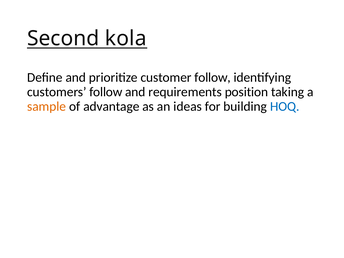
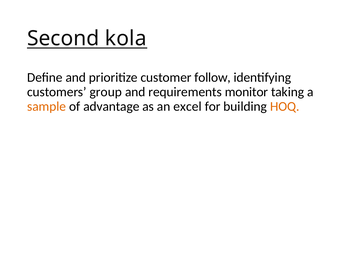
customers follow: follow -> group (106, 92)
position: position -> monitor (246, 92)
ideas: ideas -> excel (188, 106)
HOQ colour: blue -> orange (285, 106)
